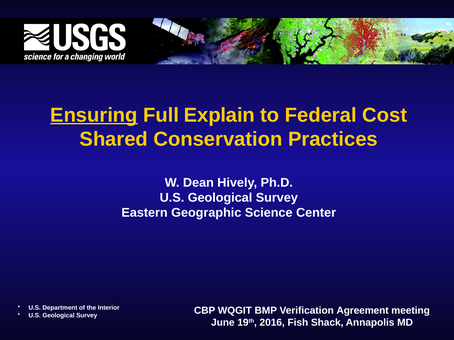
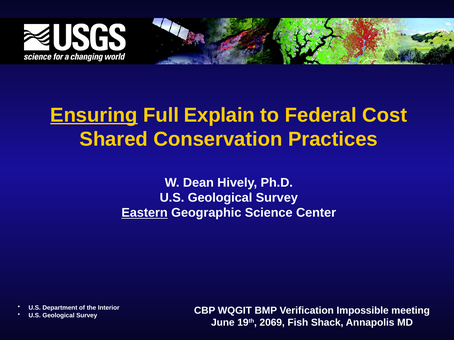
Eastern underline: none -> present (145, 213)
Agreement: Agreement -> Impossible (363, 311)
2016: 2016 -> 2069 (272, 323)
